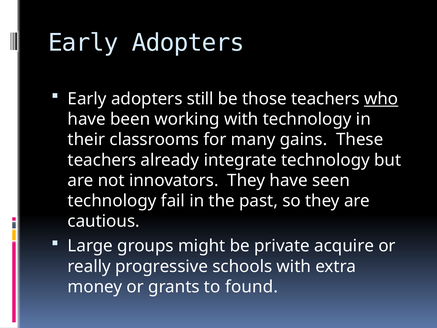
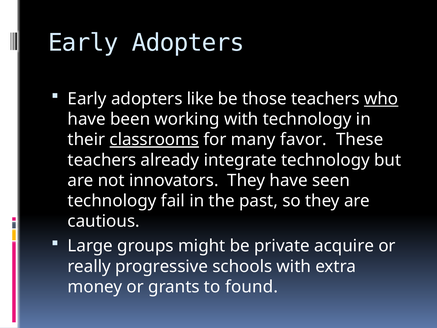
still: still -> like (200, 99)
classrooms underline: none -> present (154, 140)
gains: gains -> favor (304, 140)
